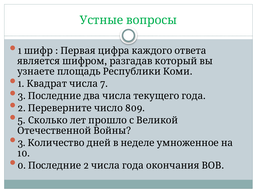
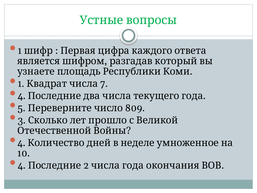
3: 3 -> 4 (22, 96)
2: 2 -> 5 (22, 108)
5: 5 -> 3 (22, 120)
3: 3 -> 4 (22, 143)
0: 0 -> 4 (22, 165)
